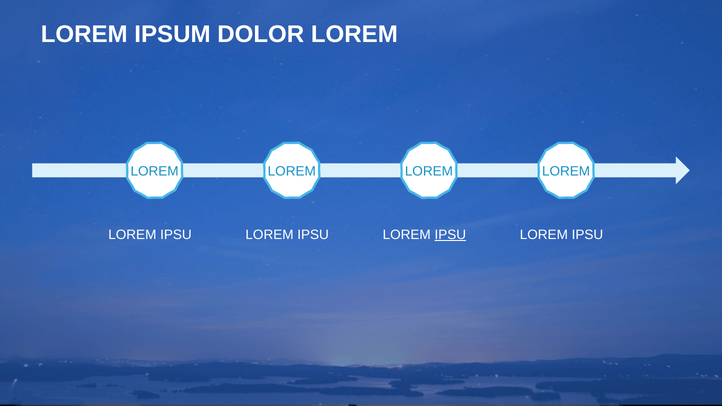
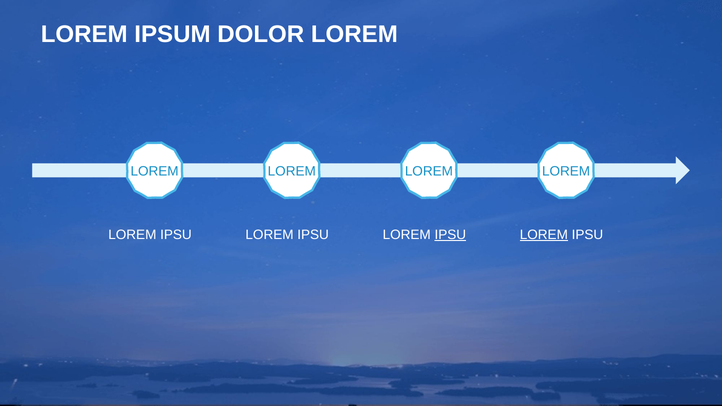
LOREM underline: none -> present (544, 235)
